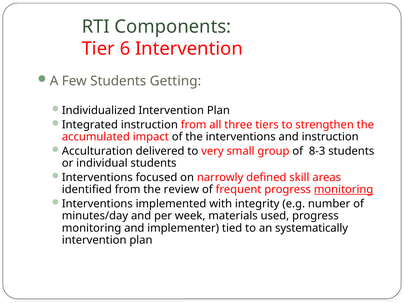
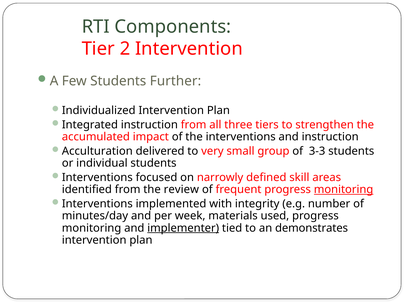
6: 6 -> 2 (125, 49)
Getting: Getting -> Further (176, 81)
8-3: 8-3 -> 3-3 (317, 151)
implementer underline: none -> present (183, 228)
systematically: systematically -> demonstrates (312, 228)
